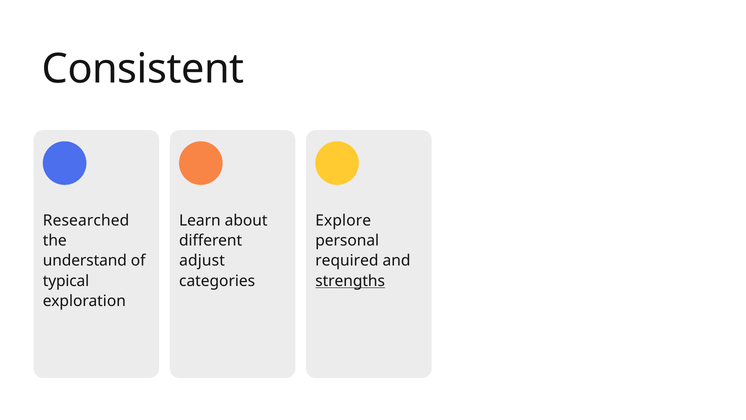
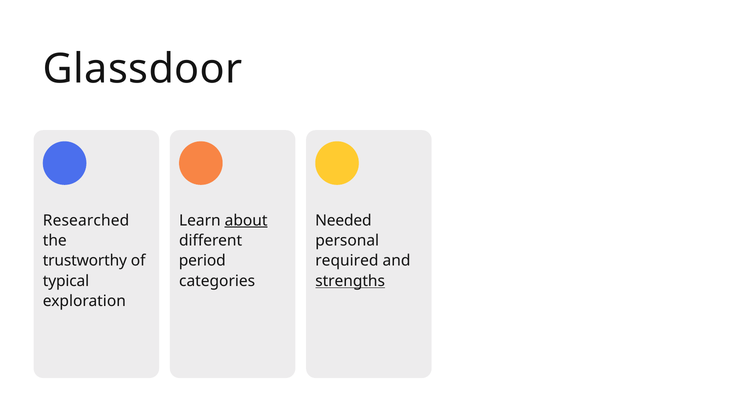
Consistent: Consistent -> Glassdoor (143, 69)
about underline: none -> present (246, 220)
Explore: Explore -> Needed (343, 220)
understand: understand -> trustworthy (85, 261)
adjust: adjust -> period (202, 261)
